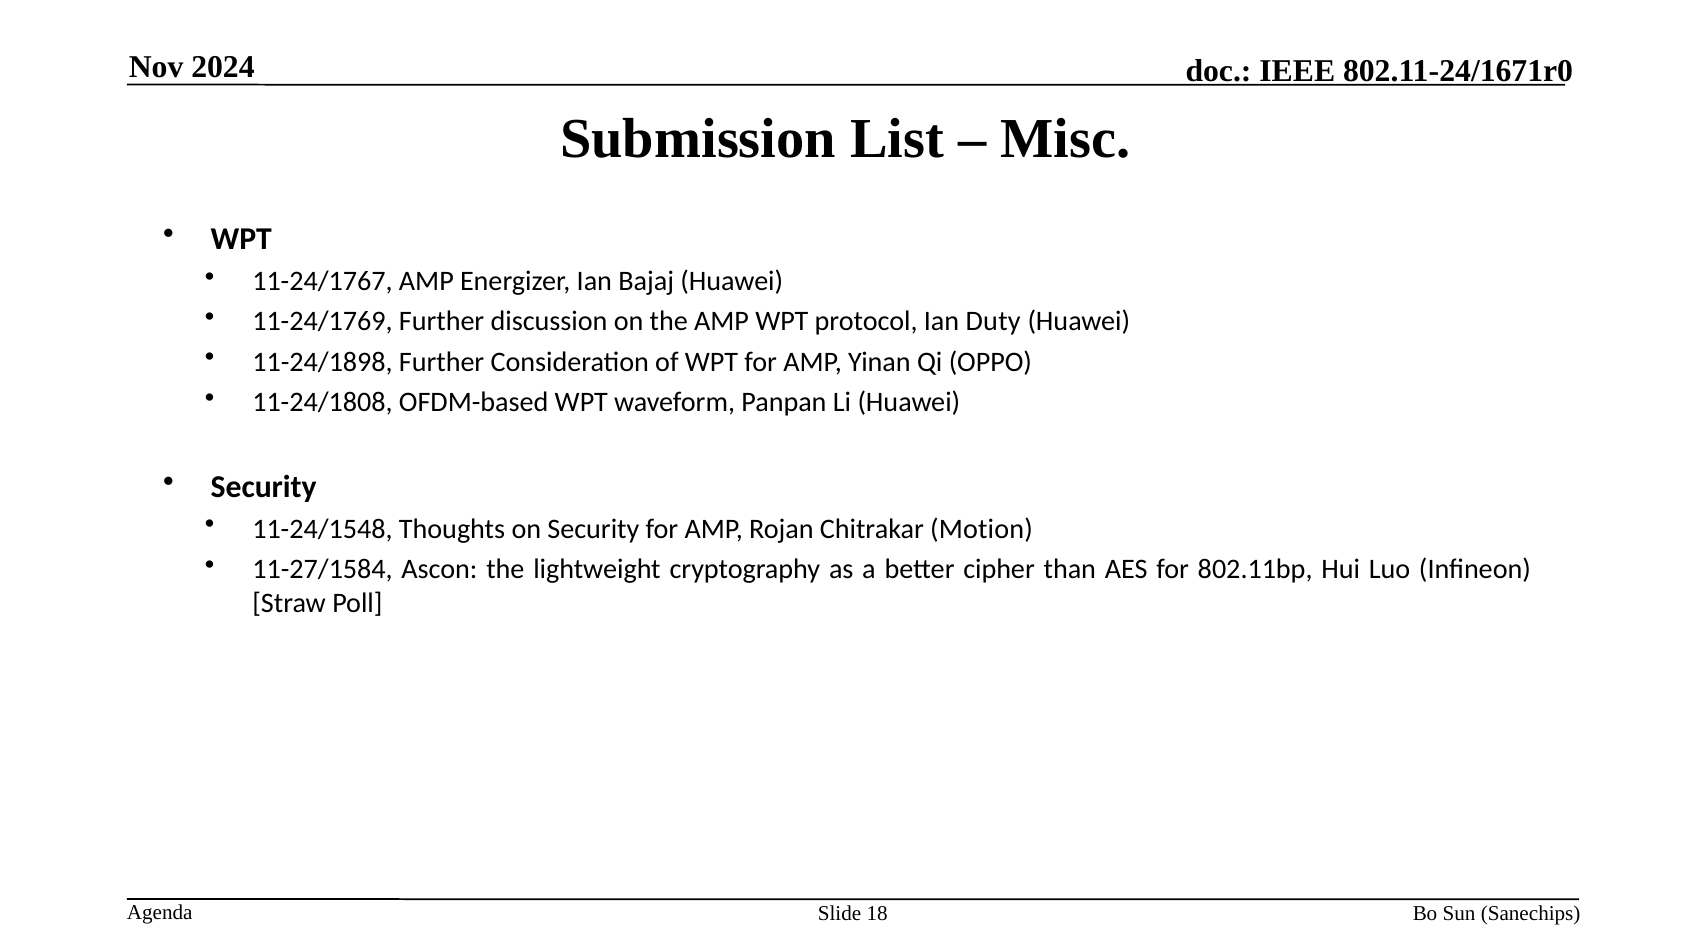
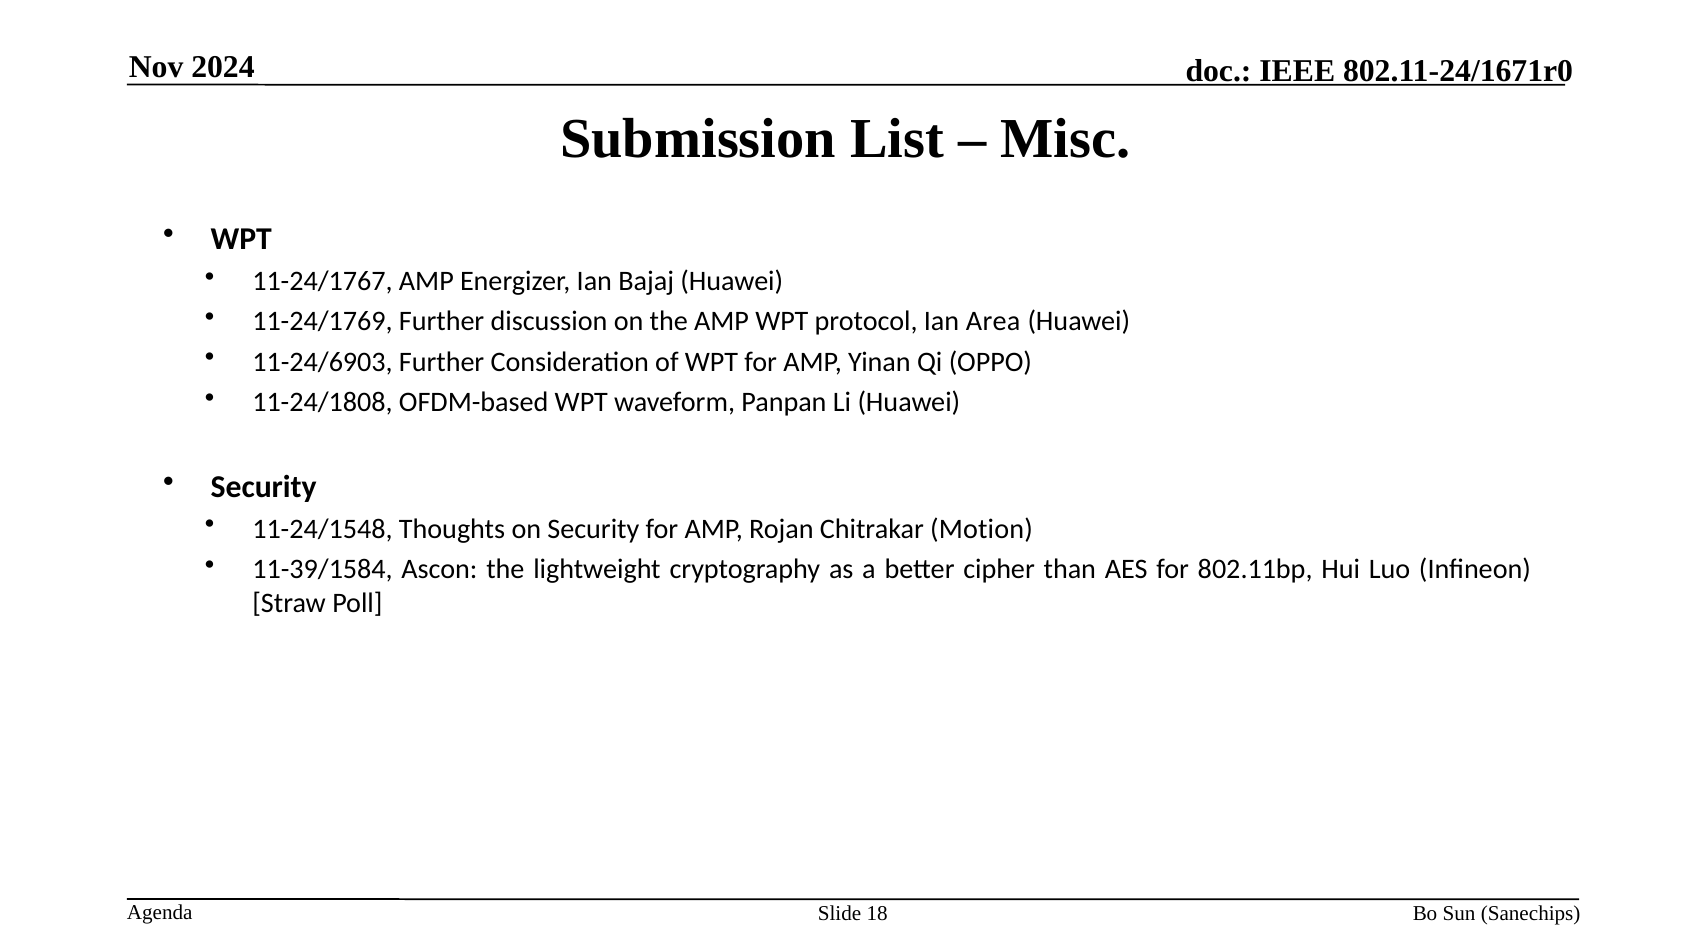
Duty: Duty -> Area (993, 322)
11-24/1898: 11-24/1898 -> 11-24/6903 (323, 362)
11-27/1584: 11-27/1584 -> 11-39/1584 (323, 569)
